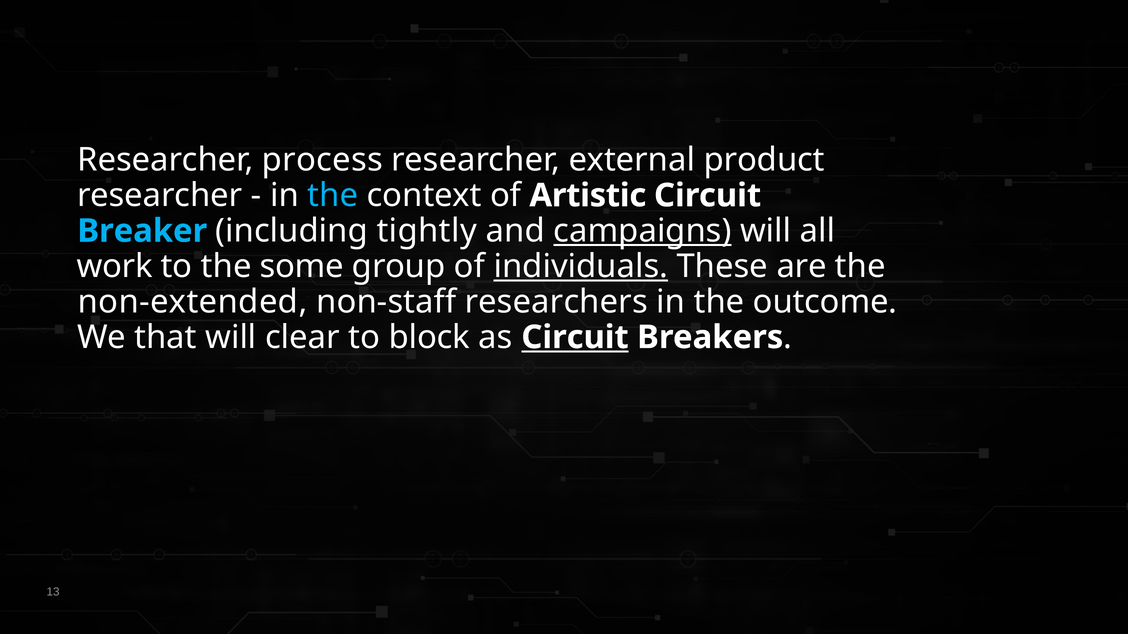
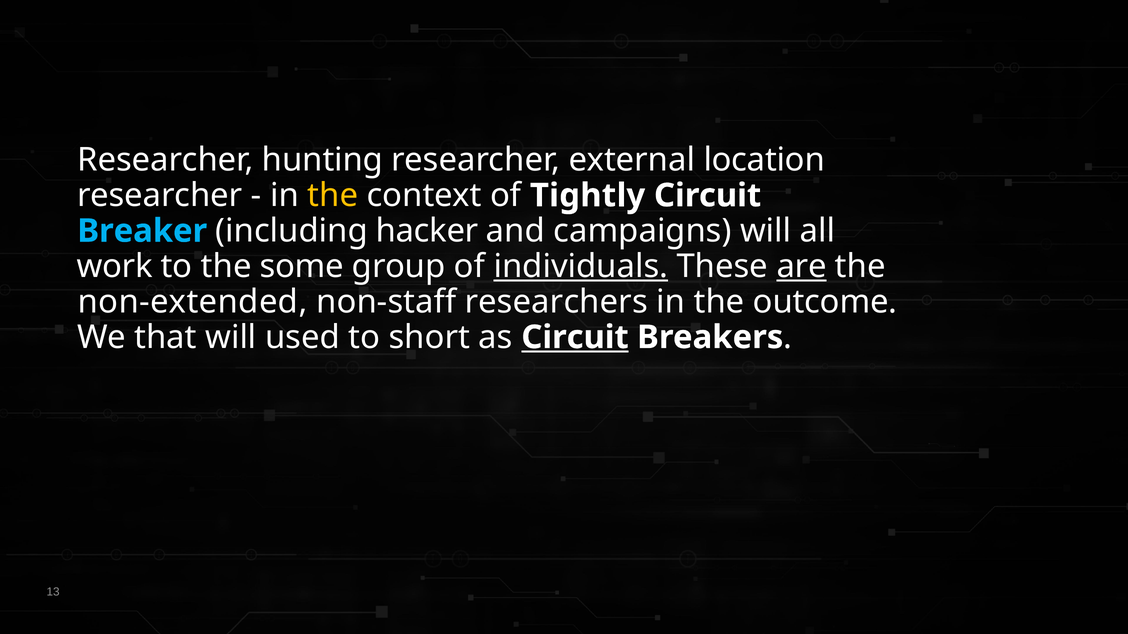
process: process -> hunting (323, 160)
product: product -> location (764, 160)
the colour: light blue -> yellow (333, 196)
Artistic: Artistic -> Tightly (588, 196)
tightly: tightly -> hacker (427, 231)
campaigns underline: present -> none (643, 231)
are underline: none -> present (802, 267)
clear: clear -> used (302, 338)
block: block -> short (429, 338)
